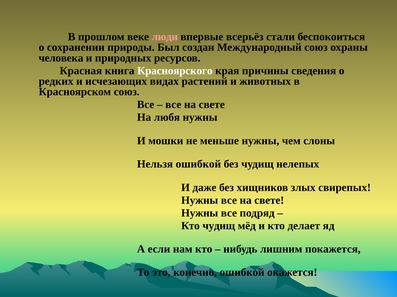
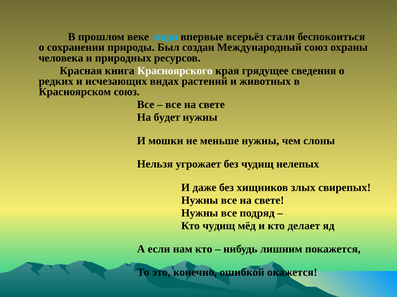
люди colour: pink -> light blue (165, 37)
причины: причины -> грядущее (265, 71)
любя: любя -> будет (167, 118)
Нельзя ошибкой: ошибкой -> угрожает (198, 164)
